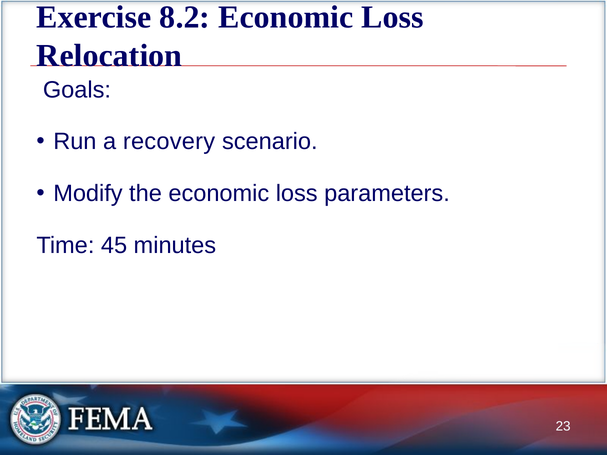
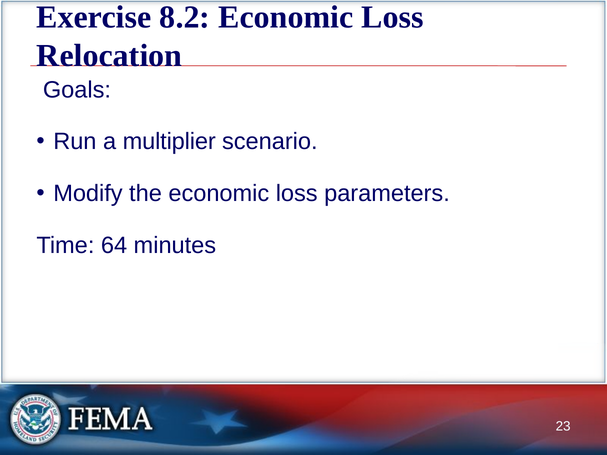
recovery: recovery -> multiplier (169, 142)
45: 45 -> 64 (114, 246)
